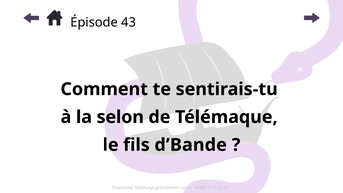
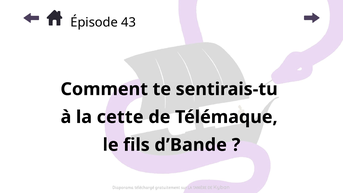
selon: selon -> cette (120, 117)
